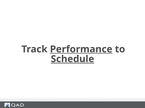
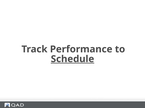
Performance underline: present -> none (81, 50)
